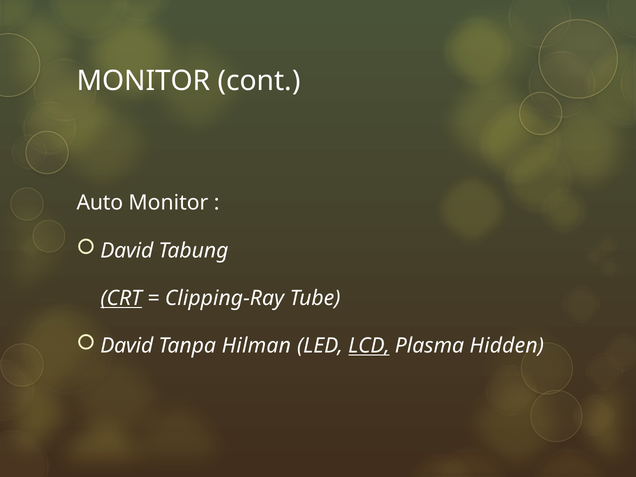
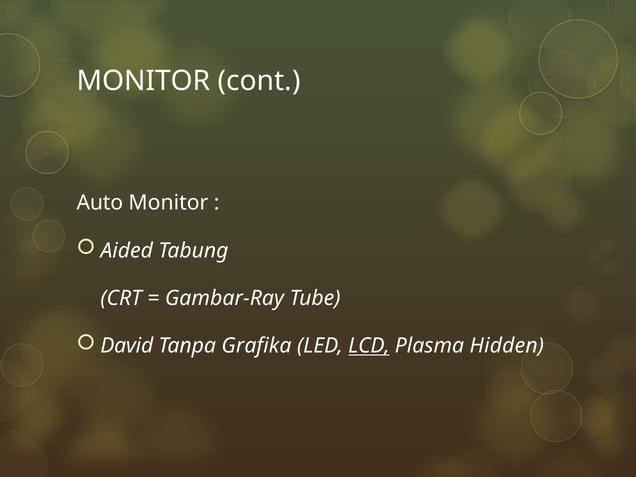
David: David -> Aided (127, 251)
CRT underline: present -> none (121, 298)
Clipping-Ray: Clipping-Ray -> Gambar-Ray (224, 298)
Hilman: Hilman -> Grafika (256, 346)
